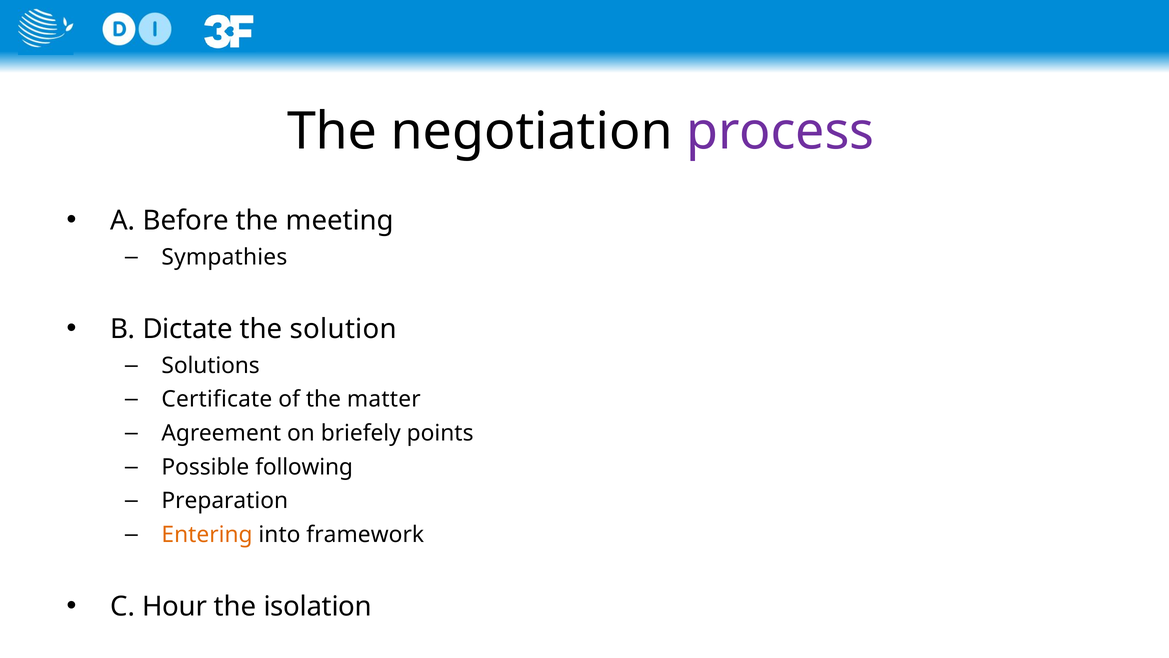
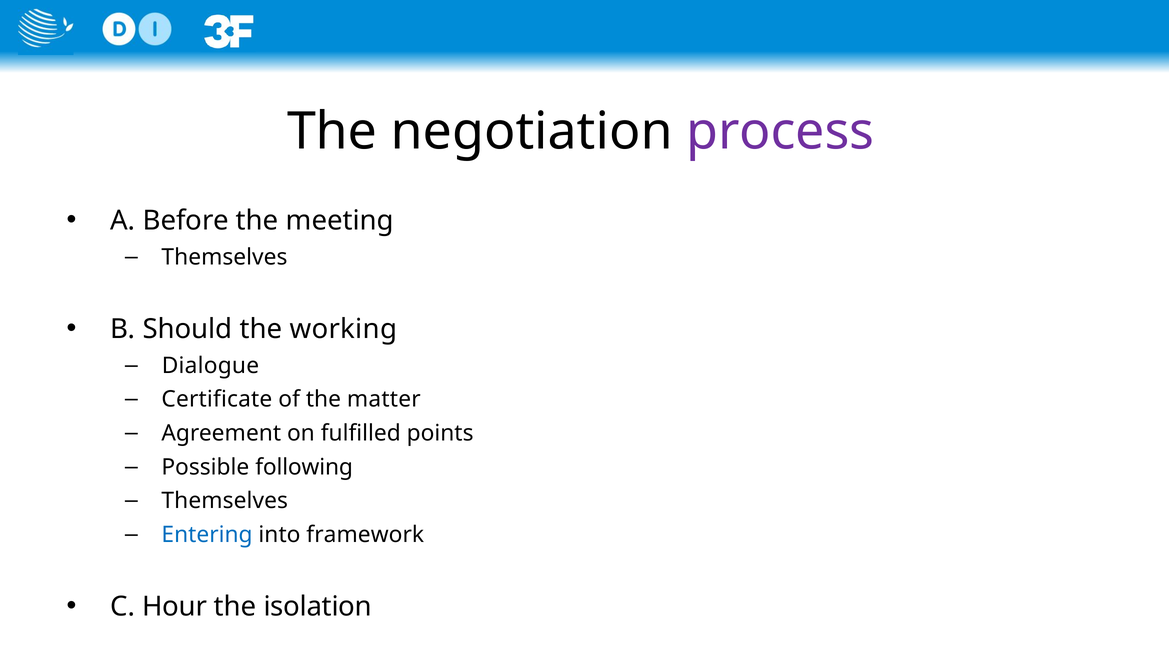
Sympathies: Sympathies -> Themselves (224, 257)
Dictate: Dictate -> Should (187, 329)
solution: solution -> working (343, 329)
Solutions: Solutions -> Dialogue (210, 365)
briefely: briefely -> fulfilled (361, 433)
Preparation: Preparation -> Themselves (225, 501)
Entering colour: orange -> blue (207, 534)
